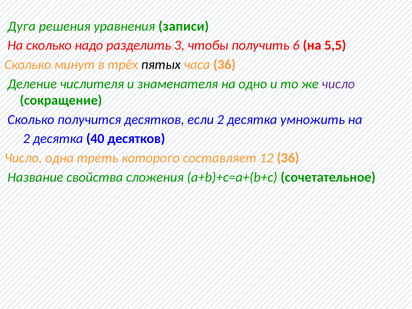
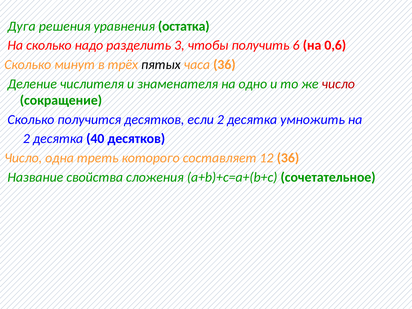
записи: записи -> остатка (184, 26)
5,5: 5,5 -> 0,6 (335, 45)
число colour: purple -> red (338, 84)
